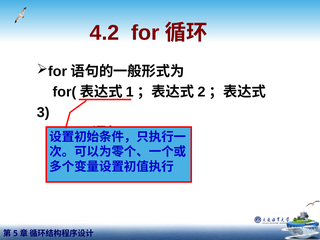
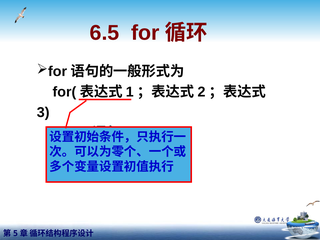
4.2: 4.2 -> 6.5 (105, 33)
